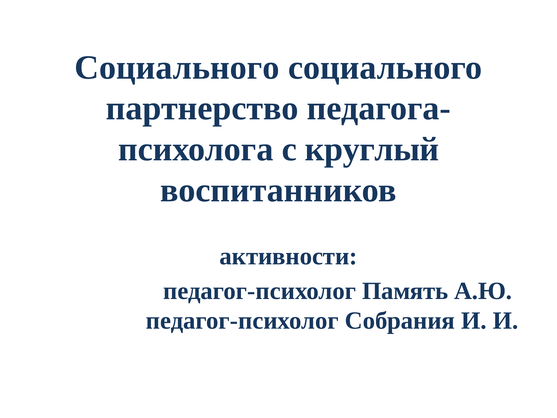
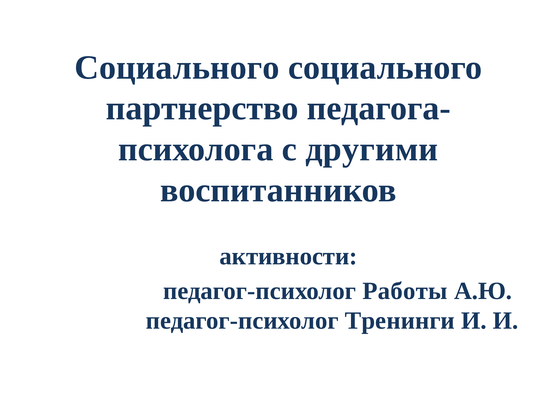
круглый: круглый -> другими (372, 149)
Память: Память -> Работы (405, 291)
Собрания: Собрания -> Тренинги (400, 321)
